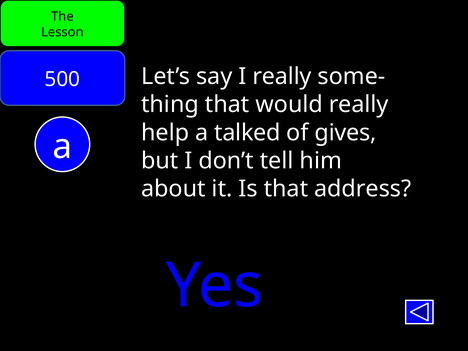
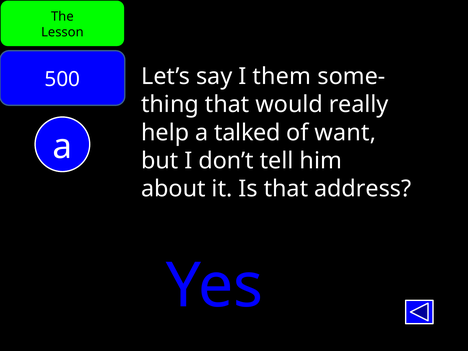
I really: really -> them (282, 76)
gives: gives -> want (345, 133)
